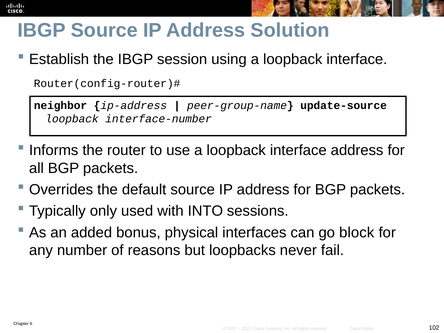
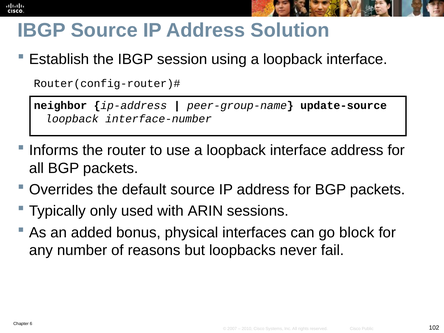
INTO: INTO -> ARIN (205, 211)
